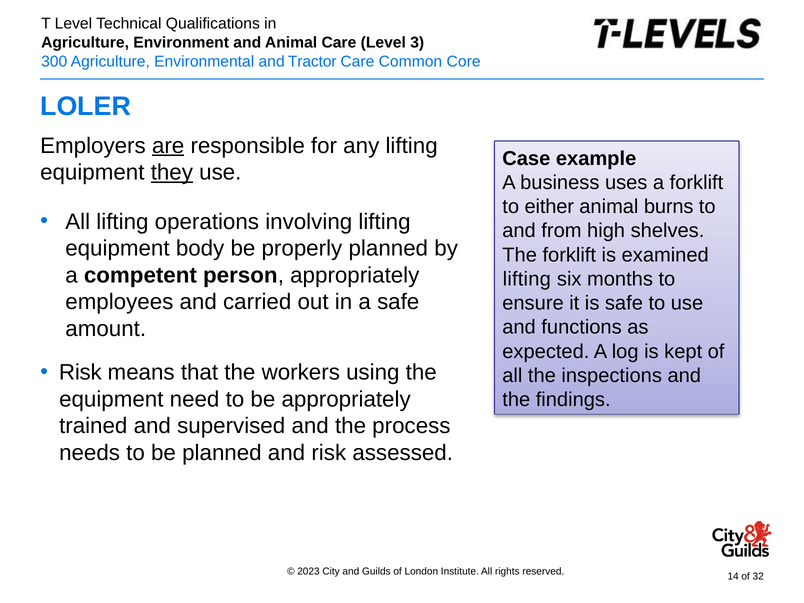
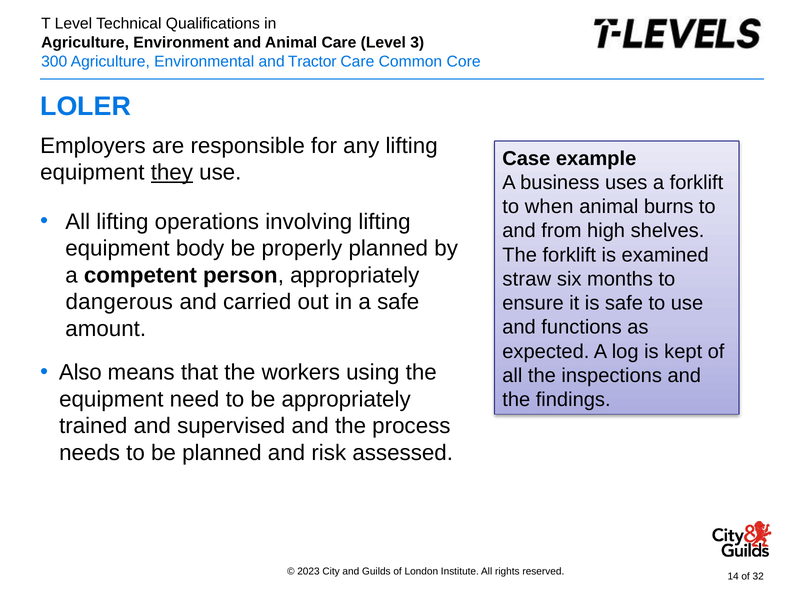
are underline: present -> none (168, 146)
either: either -> when (549, 207)
lifting: lifting -> straw (527, 279)
employees: employees -> dangerous (119, 302)
Risk: Risk -> Also (80, 372)
